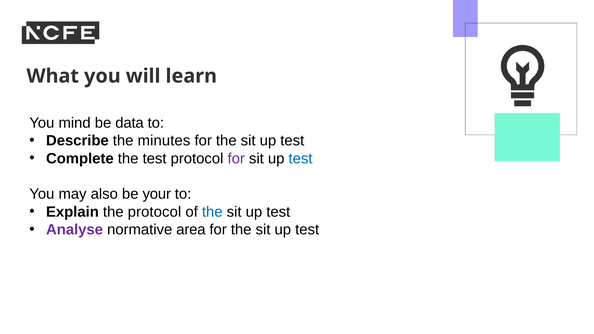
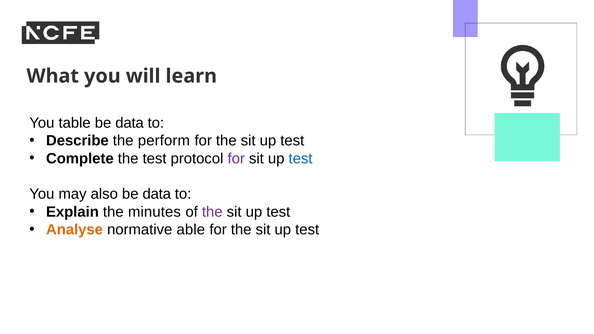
mind: mind -> table (75, 123)
minutes: minutes -> perform (164, 141)
also be your: your -> data (157, 194)
the protocol: protocol -> minutes (154, 212)
the colour: blue -> purple (212, 212)
Analyse colour: purple -> orange (75, 230)
area: area -> able (191, 230)
